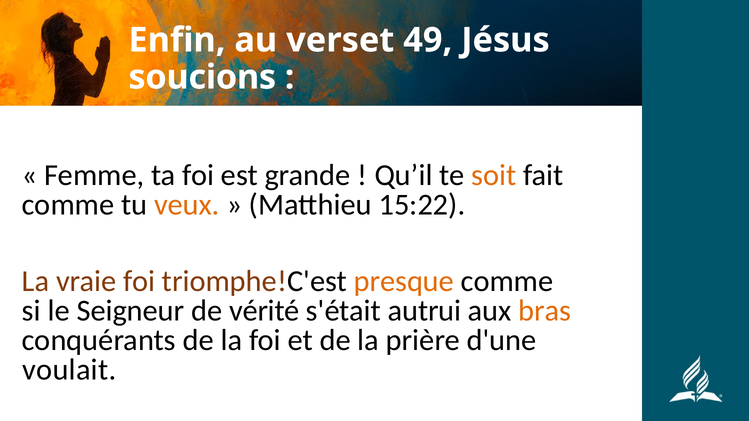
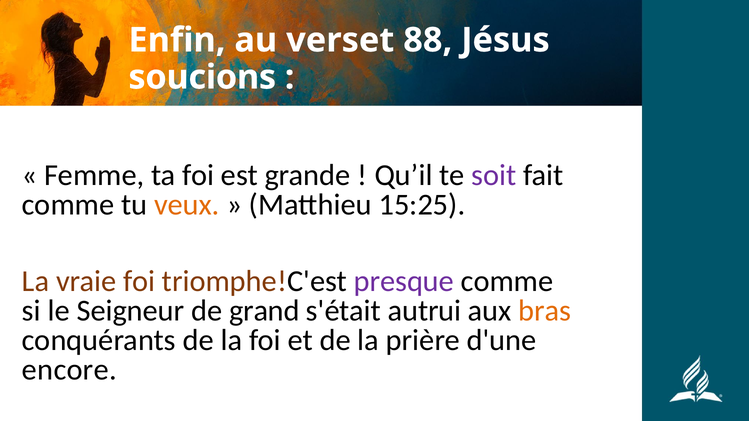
49: 49 -> 88 (428, 40)
soit colour: orange -> purple (494, 175)
15:22: 15:22 -> 15:25 (422, 205)
presque colour: orange -> purple (404, 281)
vérité: vérité -> grand (264, 311)
voulait: voulait -> encore (69, 370)
